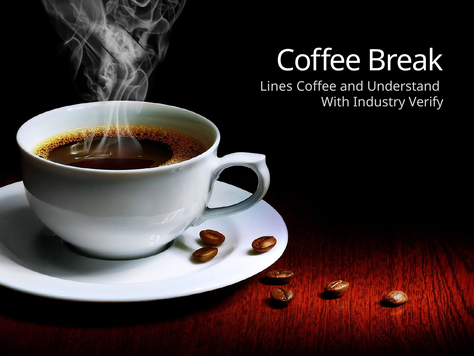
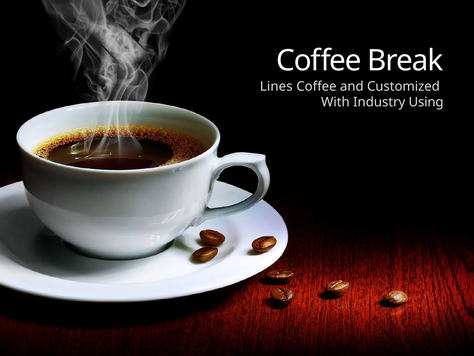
Understand: Understand -> Customized (403, 86)
Verify: Verify -> Using (426, 102)
